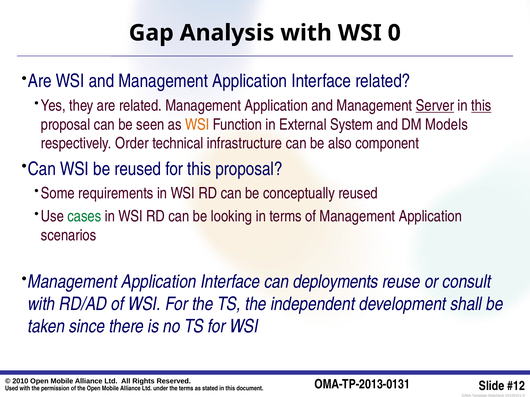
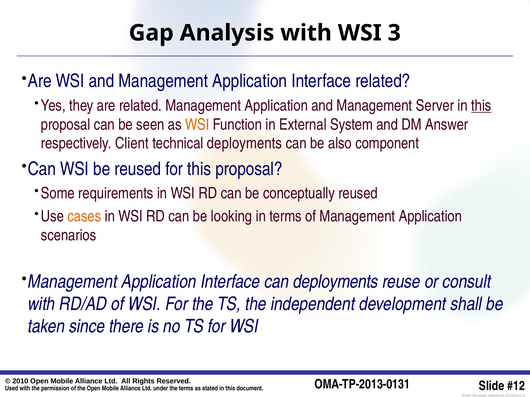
0: 0 -> 3 (394, 33)
Server underline: present -> none (435, 106)
Models: Models -> Answer (447, 125)
Order: Order -> Client (132, 144)
technical infrastructure: infrastructure -> deployments (244, 144)
cases colour: green -> orange (84, 217)
